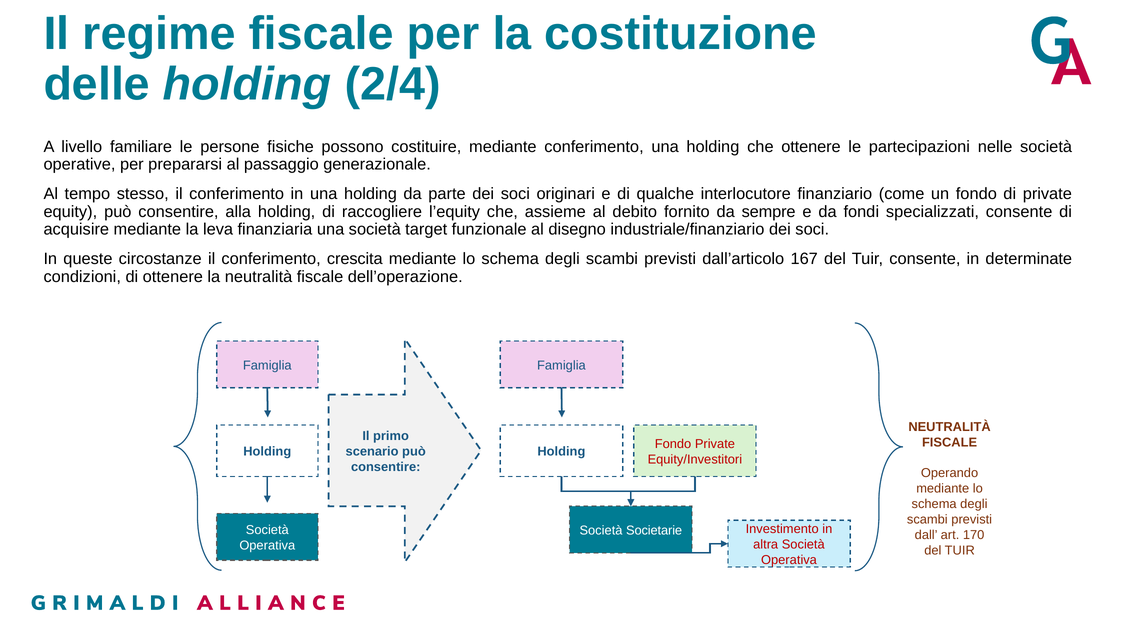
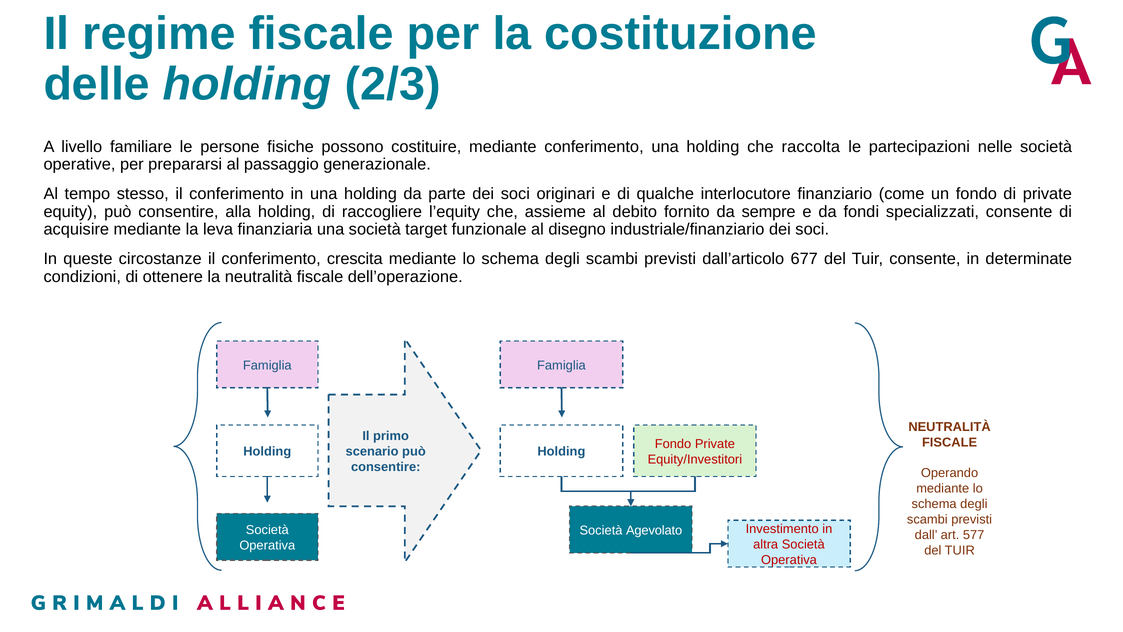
2/4: 2/4 -> 2/3 (393, 84)
che ottenere: ottenere -> raccolta (811, 147)
167: 167 -> 677 (804, 259)
Societarie: Societarie -> Agevolato (654, 530)
170: 170 -> 577 (974, 535)
